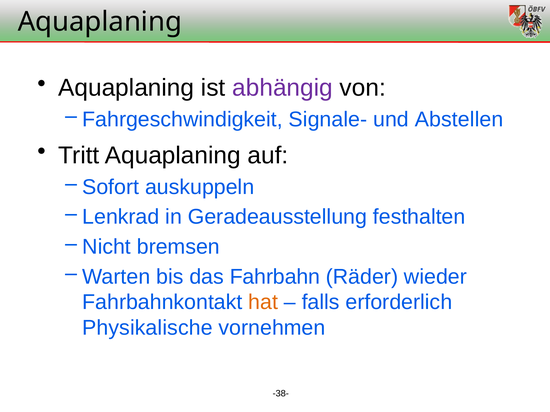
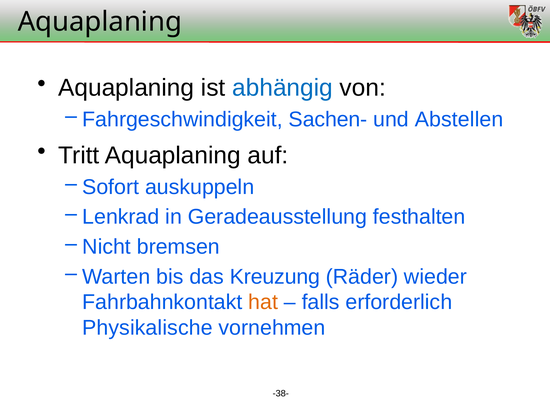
abhängig colour: purple -> blue (283, 88)
Signale-: Signale- -> Sachen- (328, 119)
Fahrbahn: Fahrbahn -> Kreuzung (275, 277)
